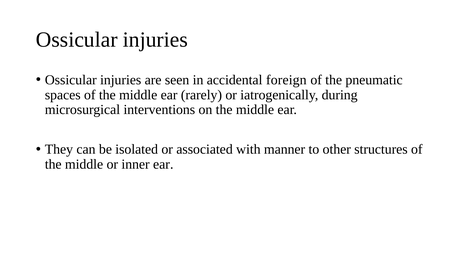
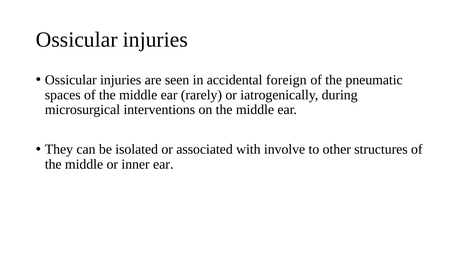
manner: manner -> involve (285, 149)
